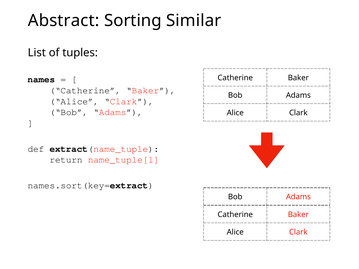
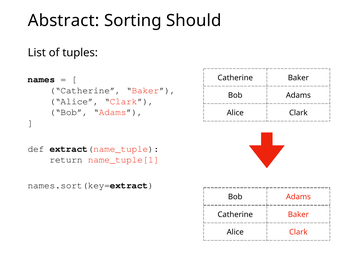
Similar: Similar -> Should (194, 21)
